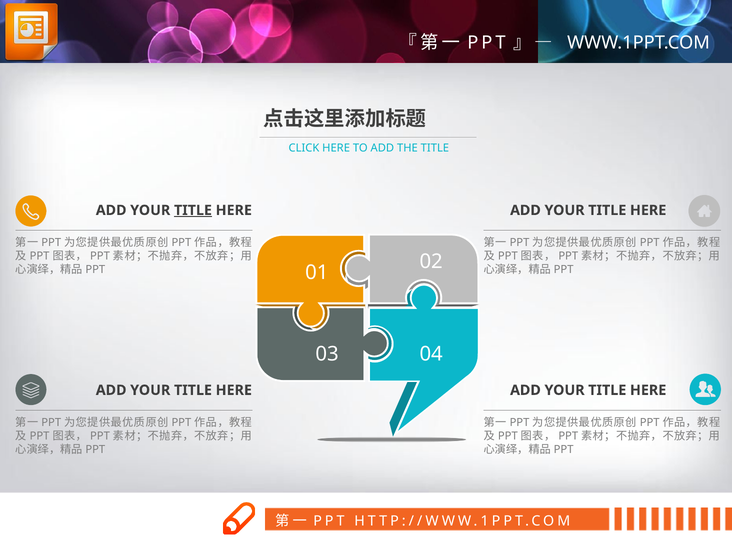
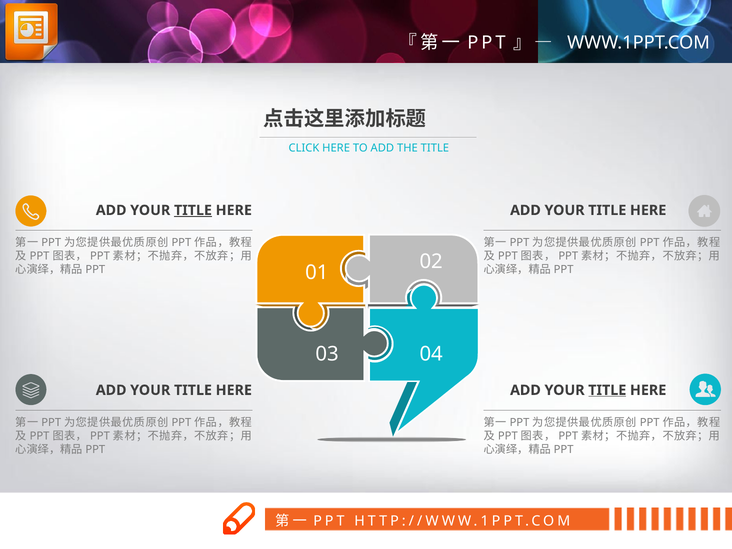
TITLE underline: none -> present (607, 390)
